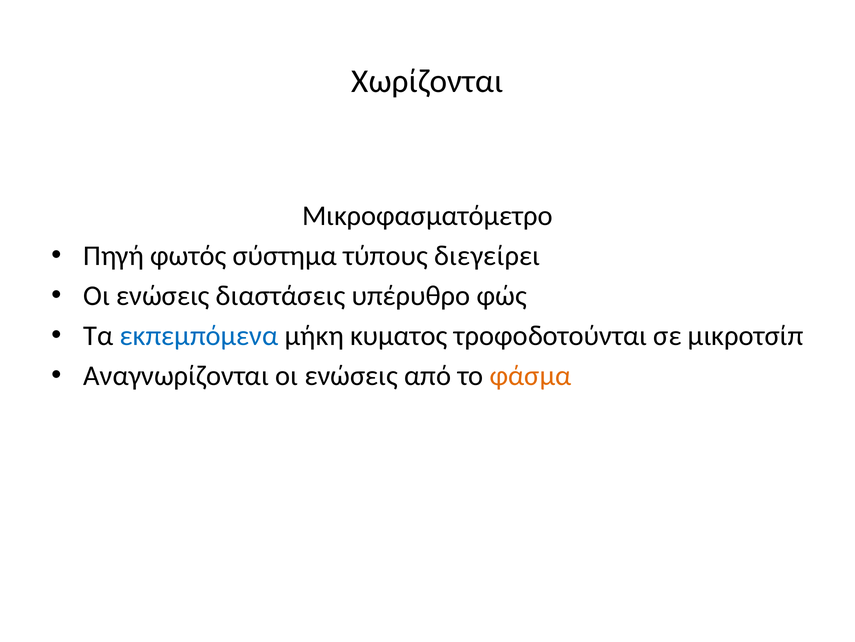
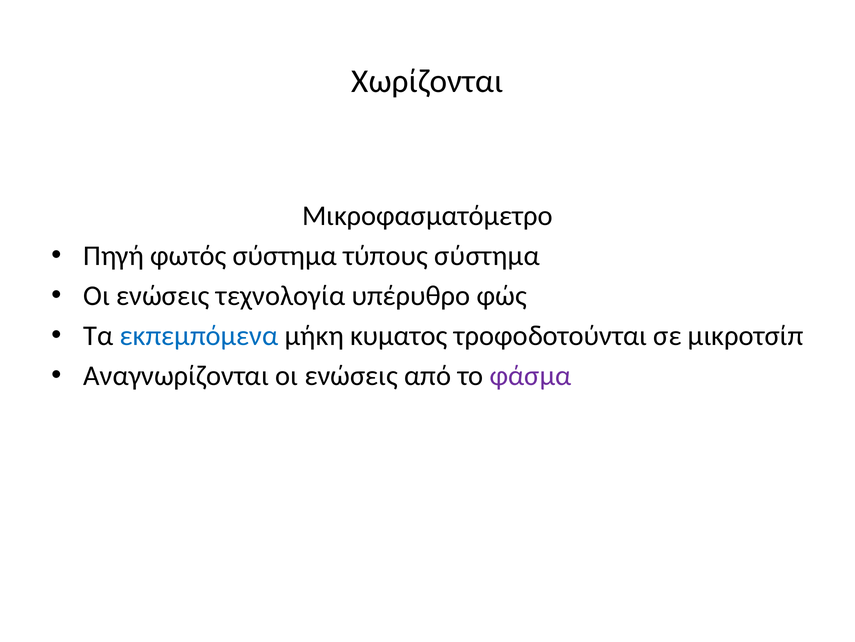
τύπους διεγείρει: διεγείρει -> σύστημα (487, 256)
διαστάσεις: διαστάσεις -> τεχνολογία (281, 296)
φάσμα colour: orange -> purple (531, 375)
